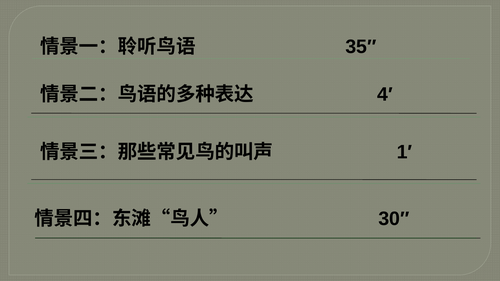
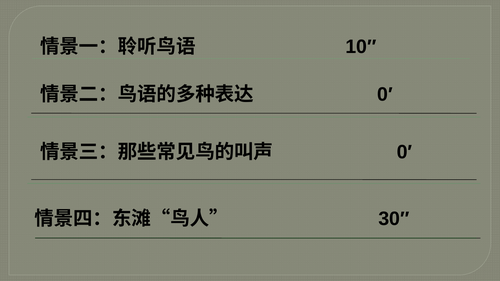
35″: 35″ -> 10″ (361, 47)
4′: 4′ -> 0′ (385, 95)
1′: 1′ -> 0′ (404, 152)
